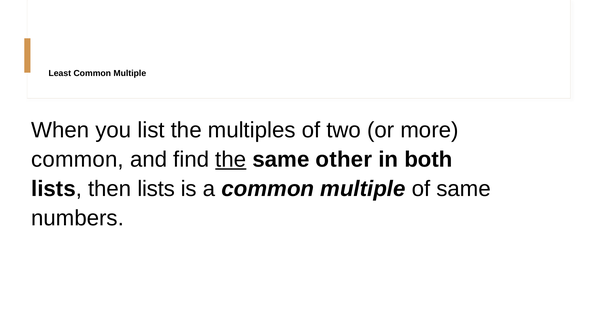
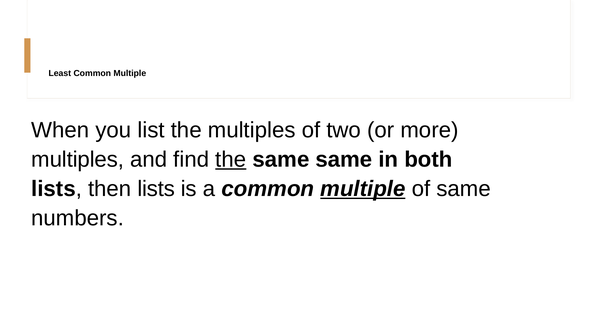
common: common -> multiples (78, 159)
same other: other -> same (344, 159)
multiple underline: none -> present (363, 189)
